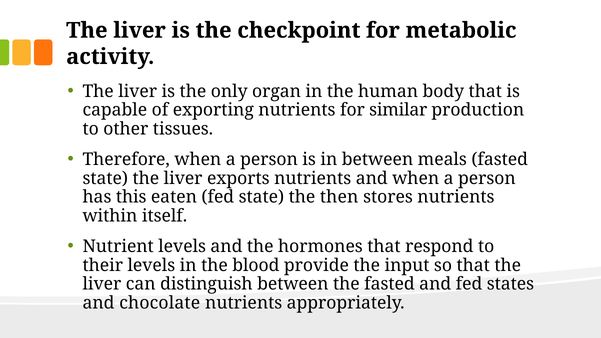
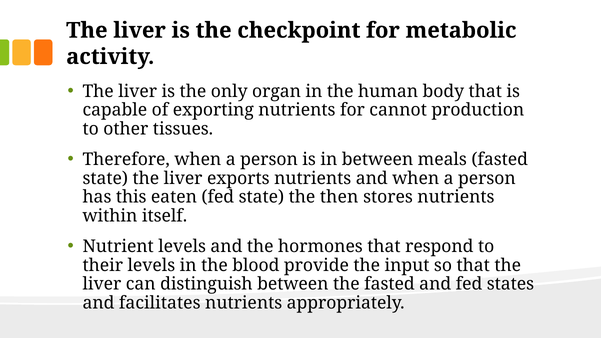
similar: similar -> cannot (398, 110)
chocolate: chocolate -> facilitates (160, 303)
